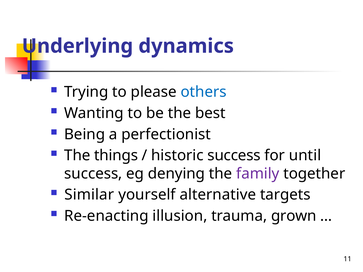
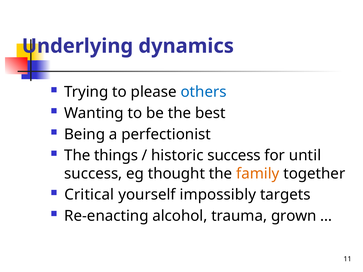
denying: denying -> thought (176, 174)
family colour: purple -> orange (258, 174)
Similar: Similar -> Critical (89, 195)
alternative: alternative -> impossibly (218, 195)
illusion: illusion -> alcohol (180, 216)
